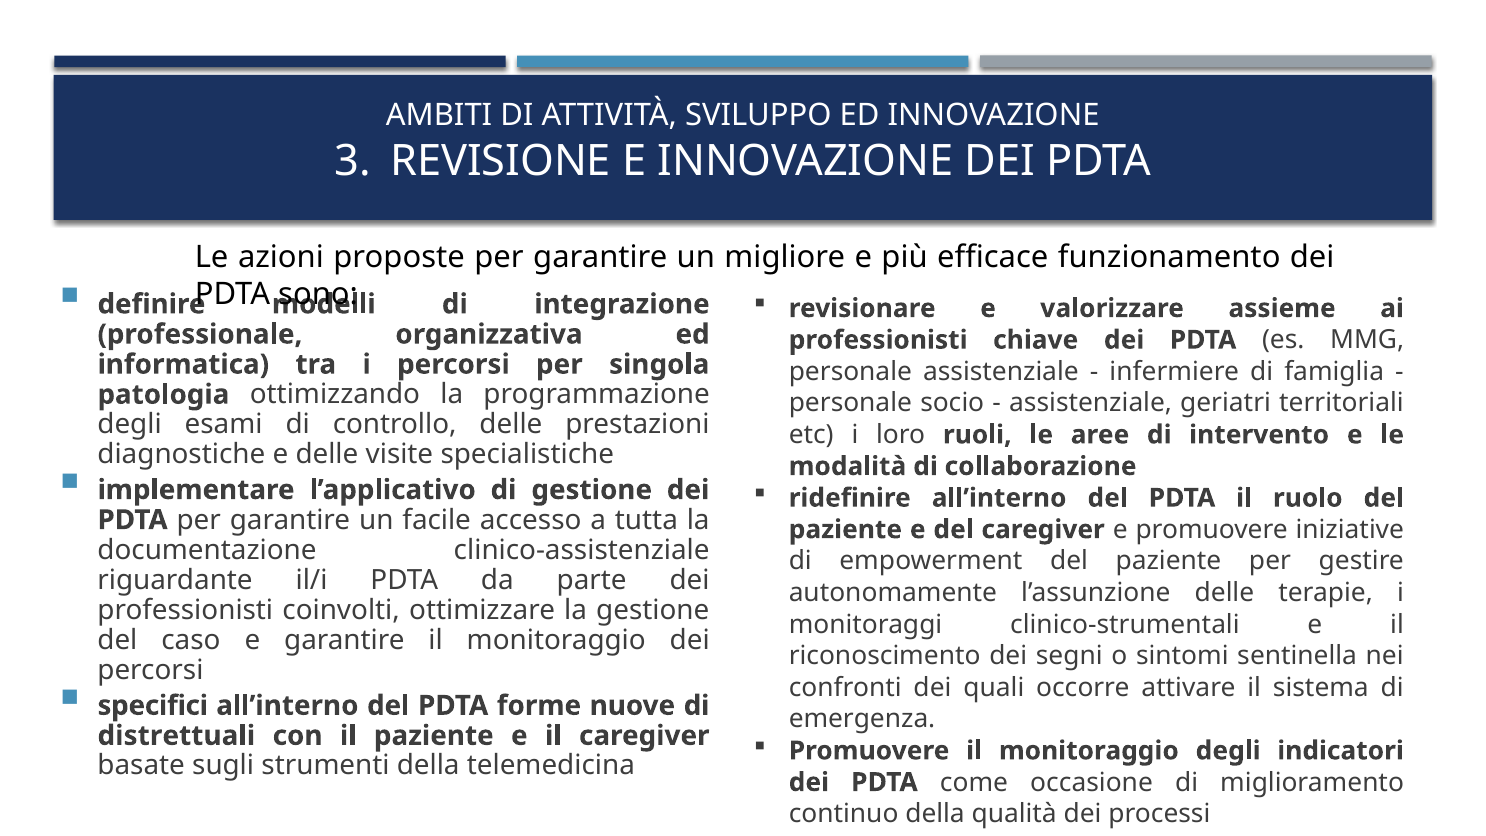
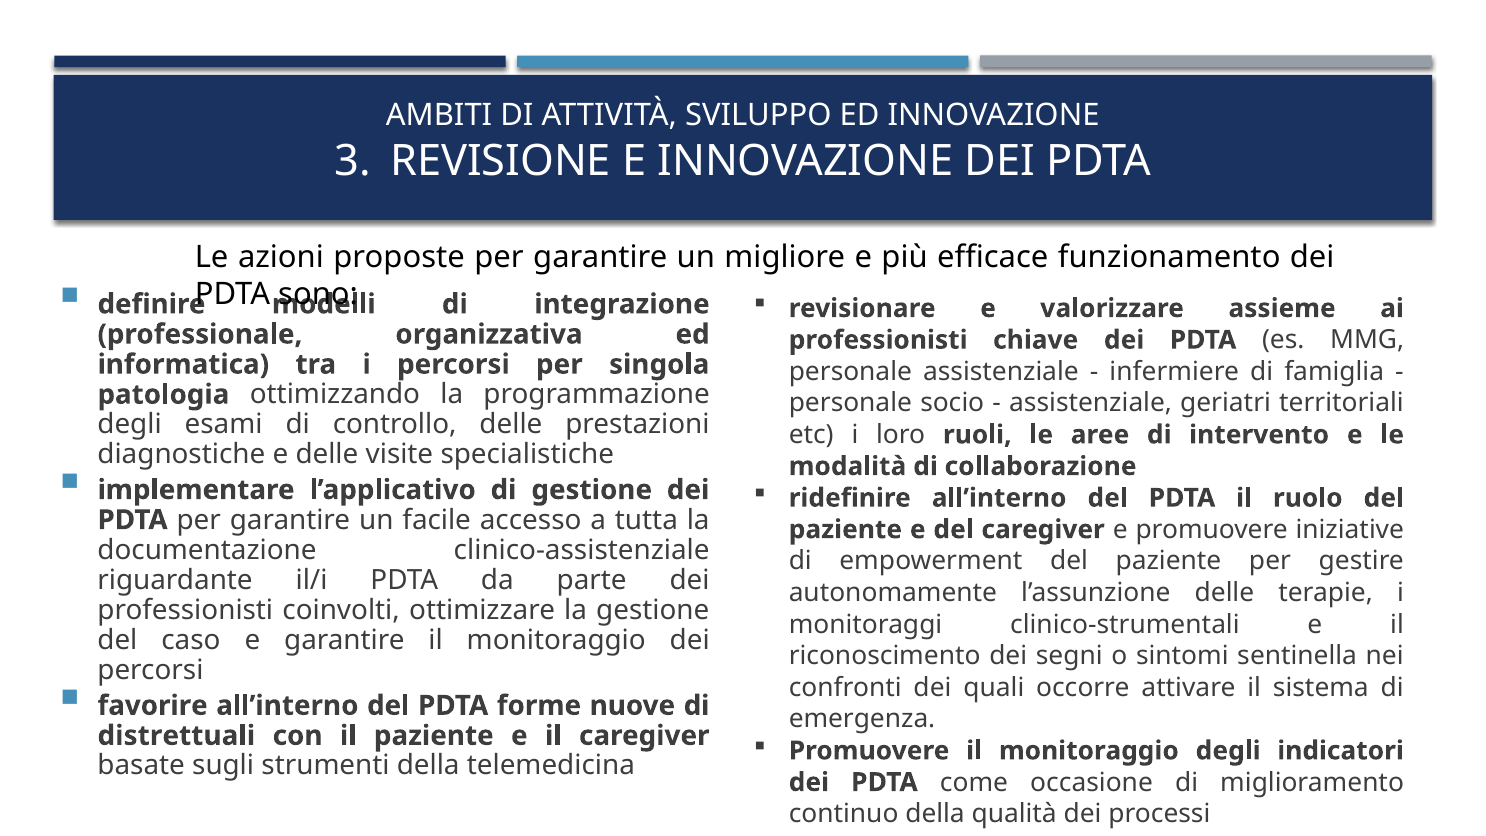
specifici: specifici -> favorire (153, 705)
